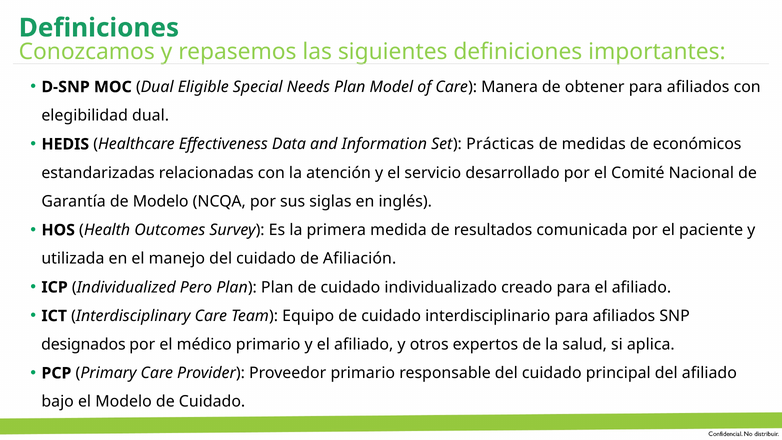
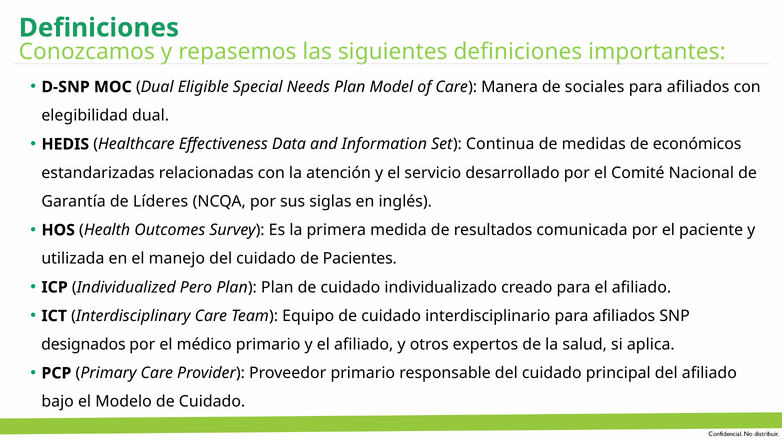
obtener: obtener -> sociales (595, 87)
Prácticas: Prácticas -> Continua (500, 144)
de Modelo: Modelo -> Líderes (161, 201)
Afiliación: Afiliación -> Pacientes (360, 259)
